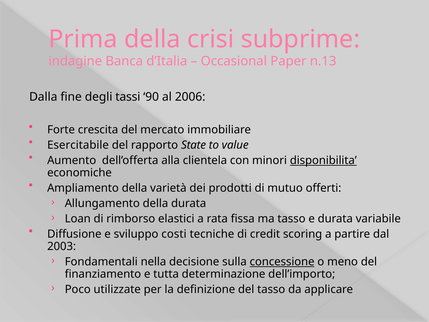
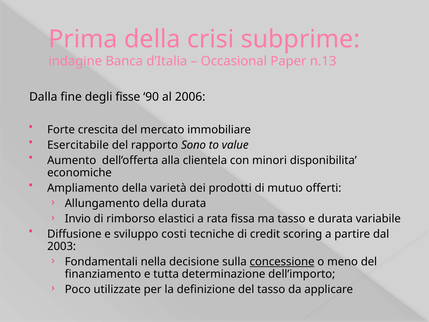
tassi: tassi -> fisse (128, 97)
State: State -> Sono (194, 145)
disponibilita underline: present -> none (323, 160)
Loan: Loan -> Invio (78, 219)
